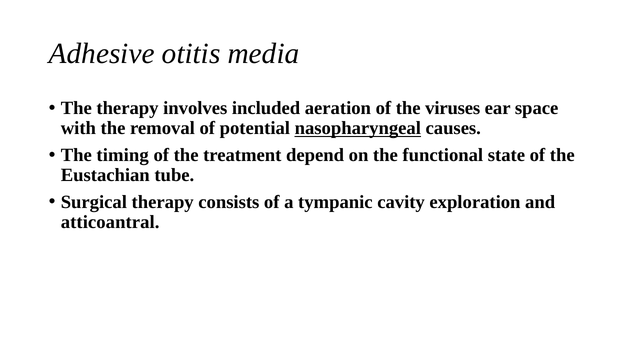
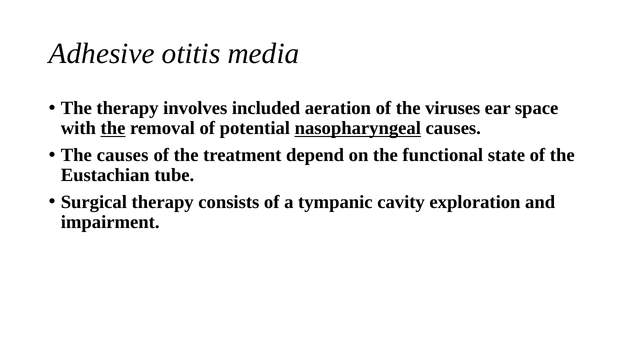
the underline: none -> present (113, 128)
The timing: timing -> causes (123, 155)
atticoantral: atticoantral -> impairment (110, 222)
